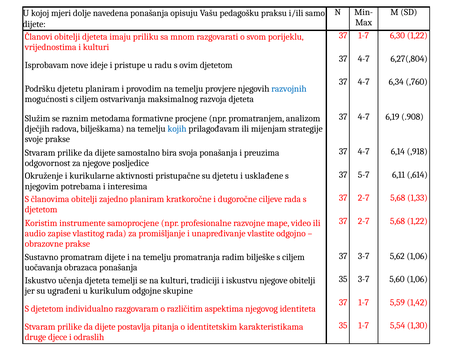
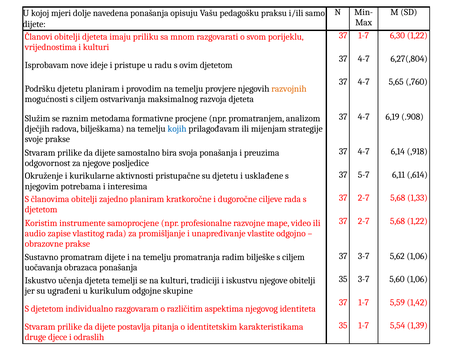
6,34: 6,34 -> 5,65 (396, 82)
razvojnih colour: blue -> orange (289, 89)
1,30: 1,30 -> 1,39 (417, 326)
